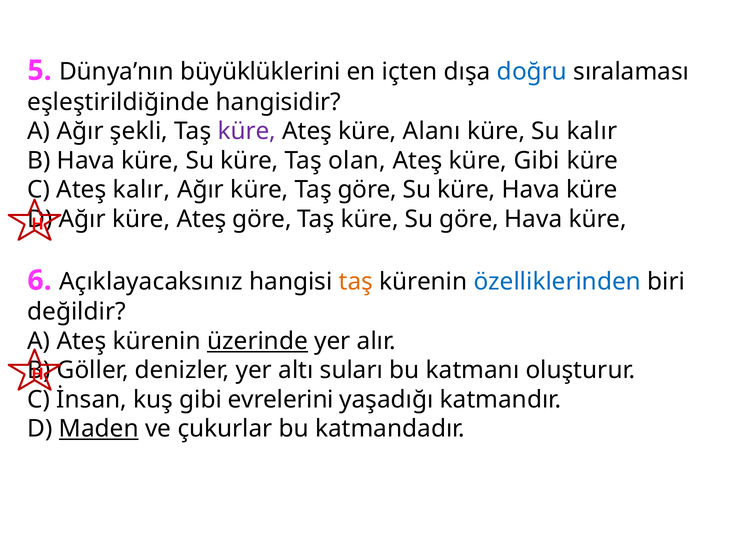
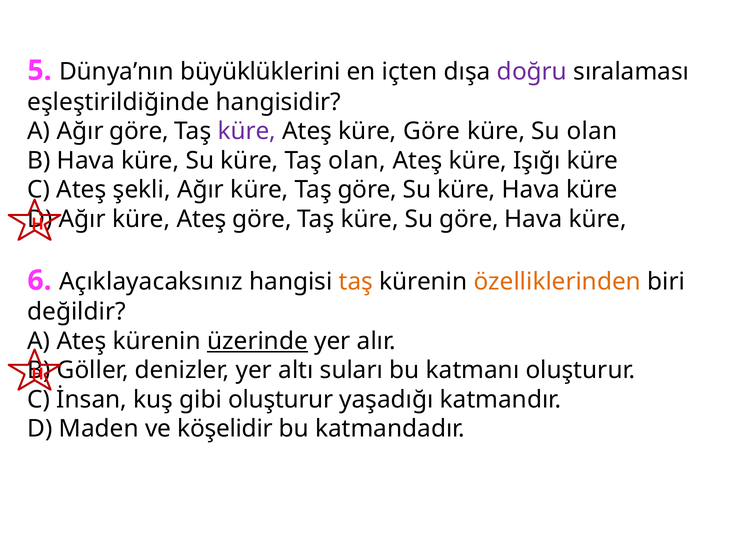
doğru colour: blue -> purple (532, 72)
Ağır şekli: şekli -> göre (139, 131)
küre Alanı: Alanı -> Göre (432, 131)
Su kalır: kalır -> olan (592, 131)
küre Gibi: Gibi -> Işığı (537, 161)
Ateş kalır: kalır -> şekli (142, 190)
özelliklerinden colour: blue -> orange (557, 282)
gibi evrelerini: evrelerini -> oluşturur (281, 400)
Maden underline: present -> none (99, 430)
çukurlar: çukurlar -> köşelidir (225, 430)
